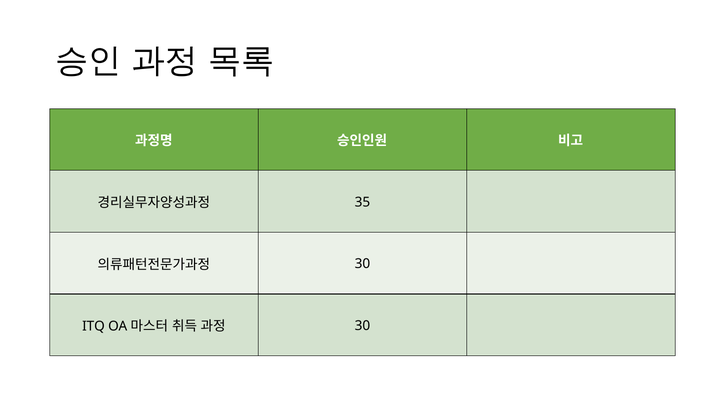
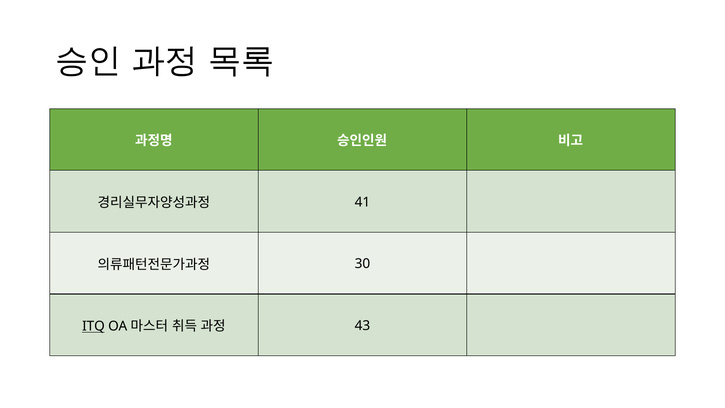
35: 35 -> 41 (362, 202)
ITQ underline: none -> present (93, 326)
30: 30 -> 43 (362, 326)
